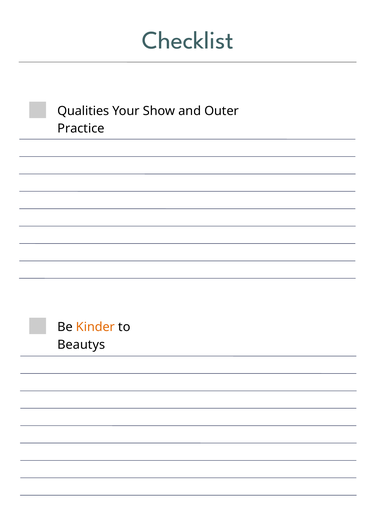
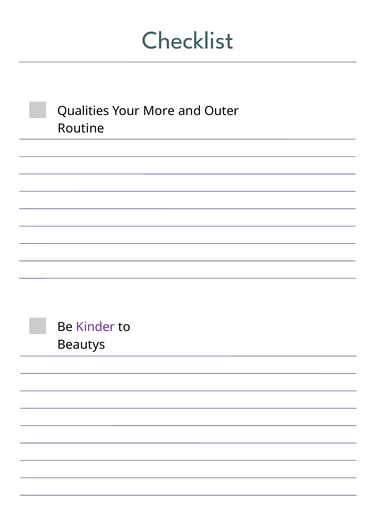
Show: Show -> More (159, 111)
Practice: Practice -> Routine (81, 129)
Kinder colour: orange -> purple (95, 327)
